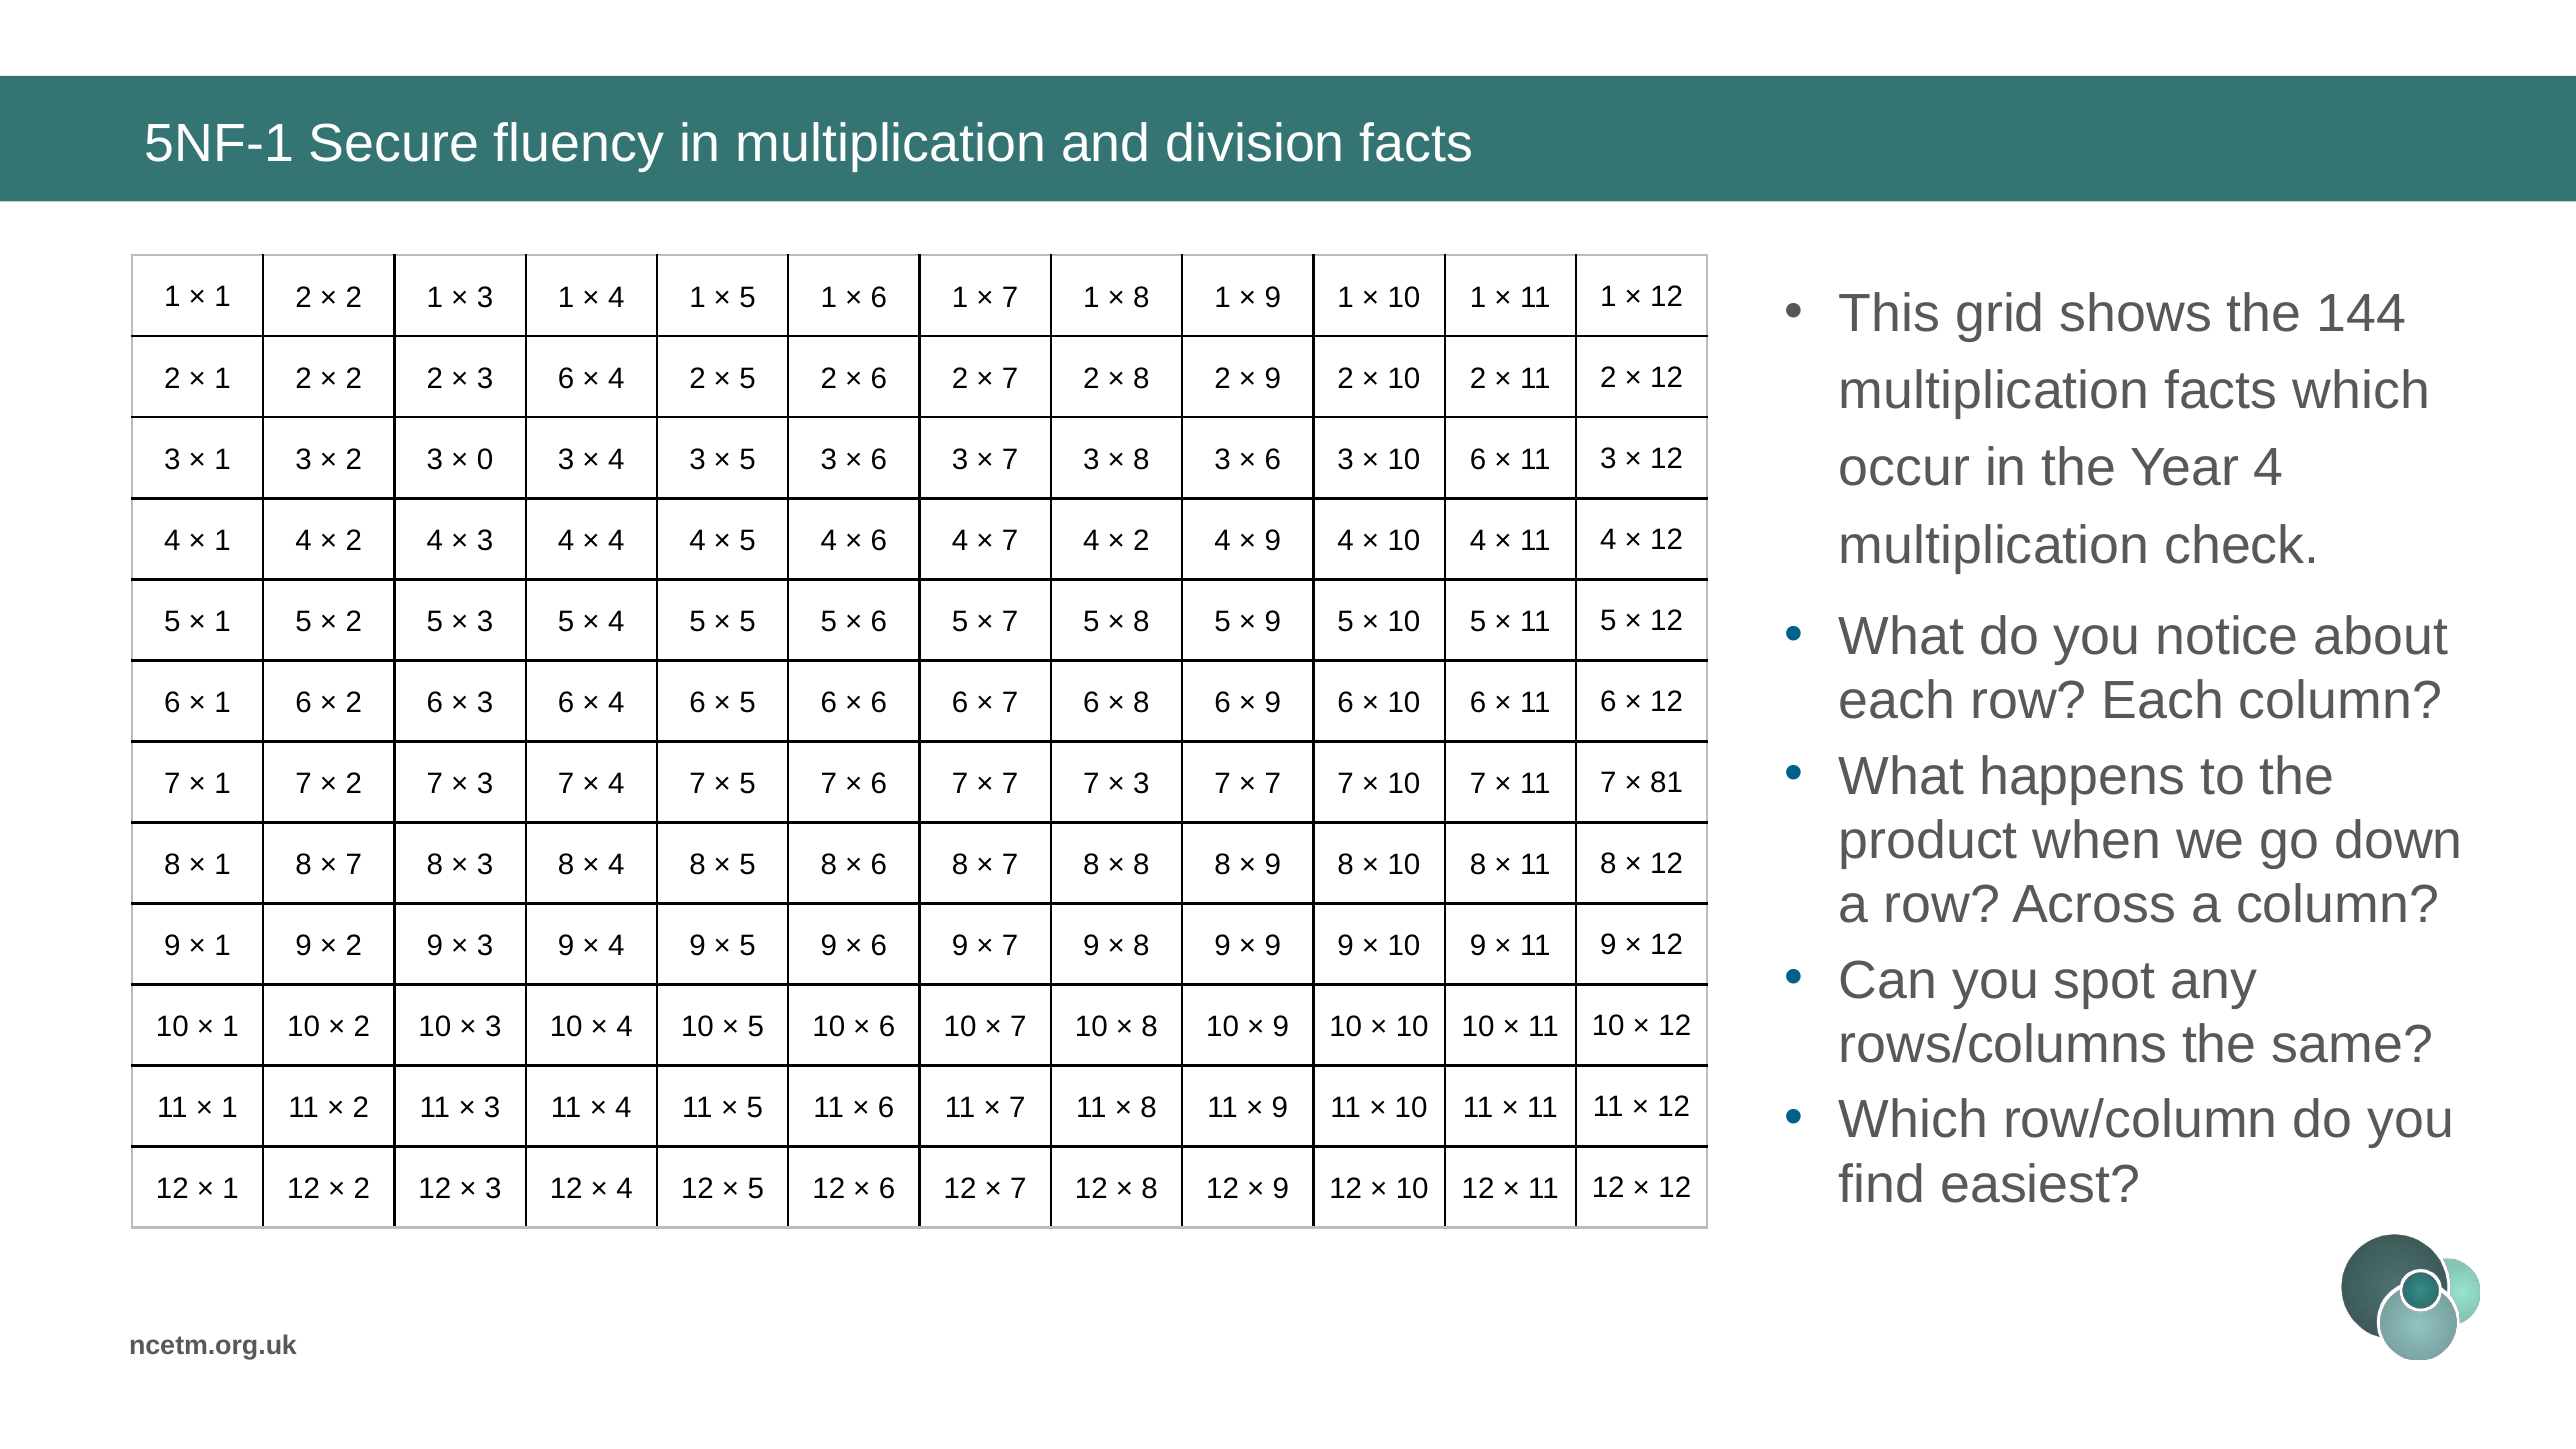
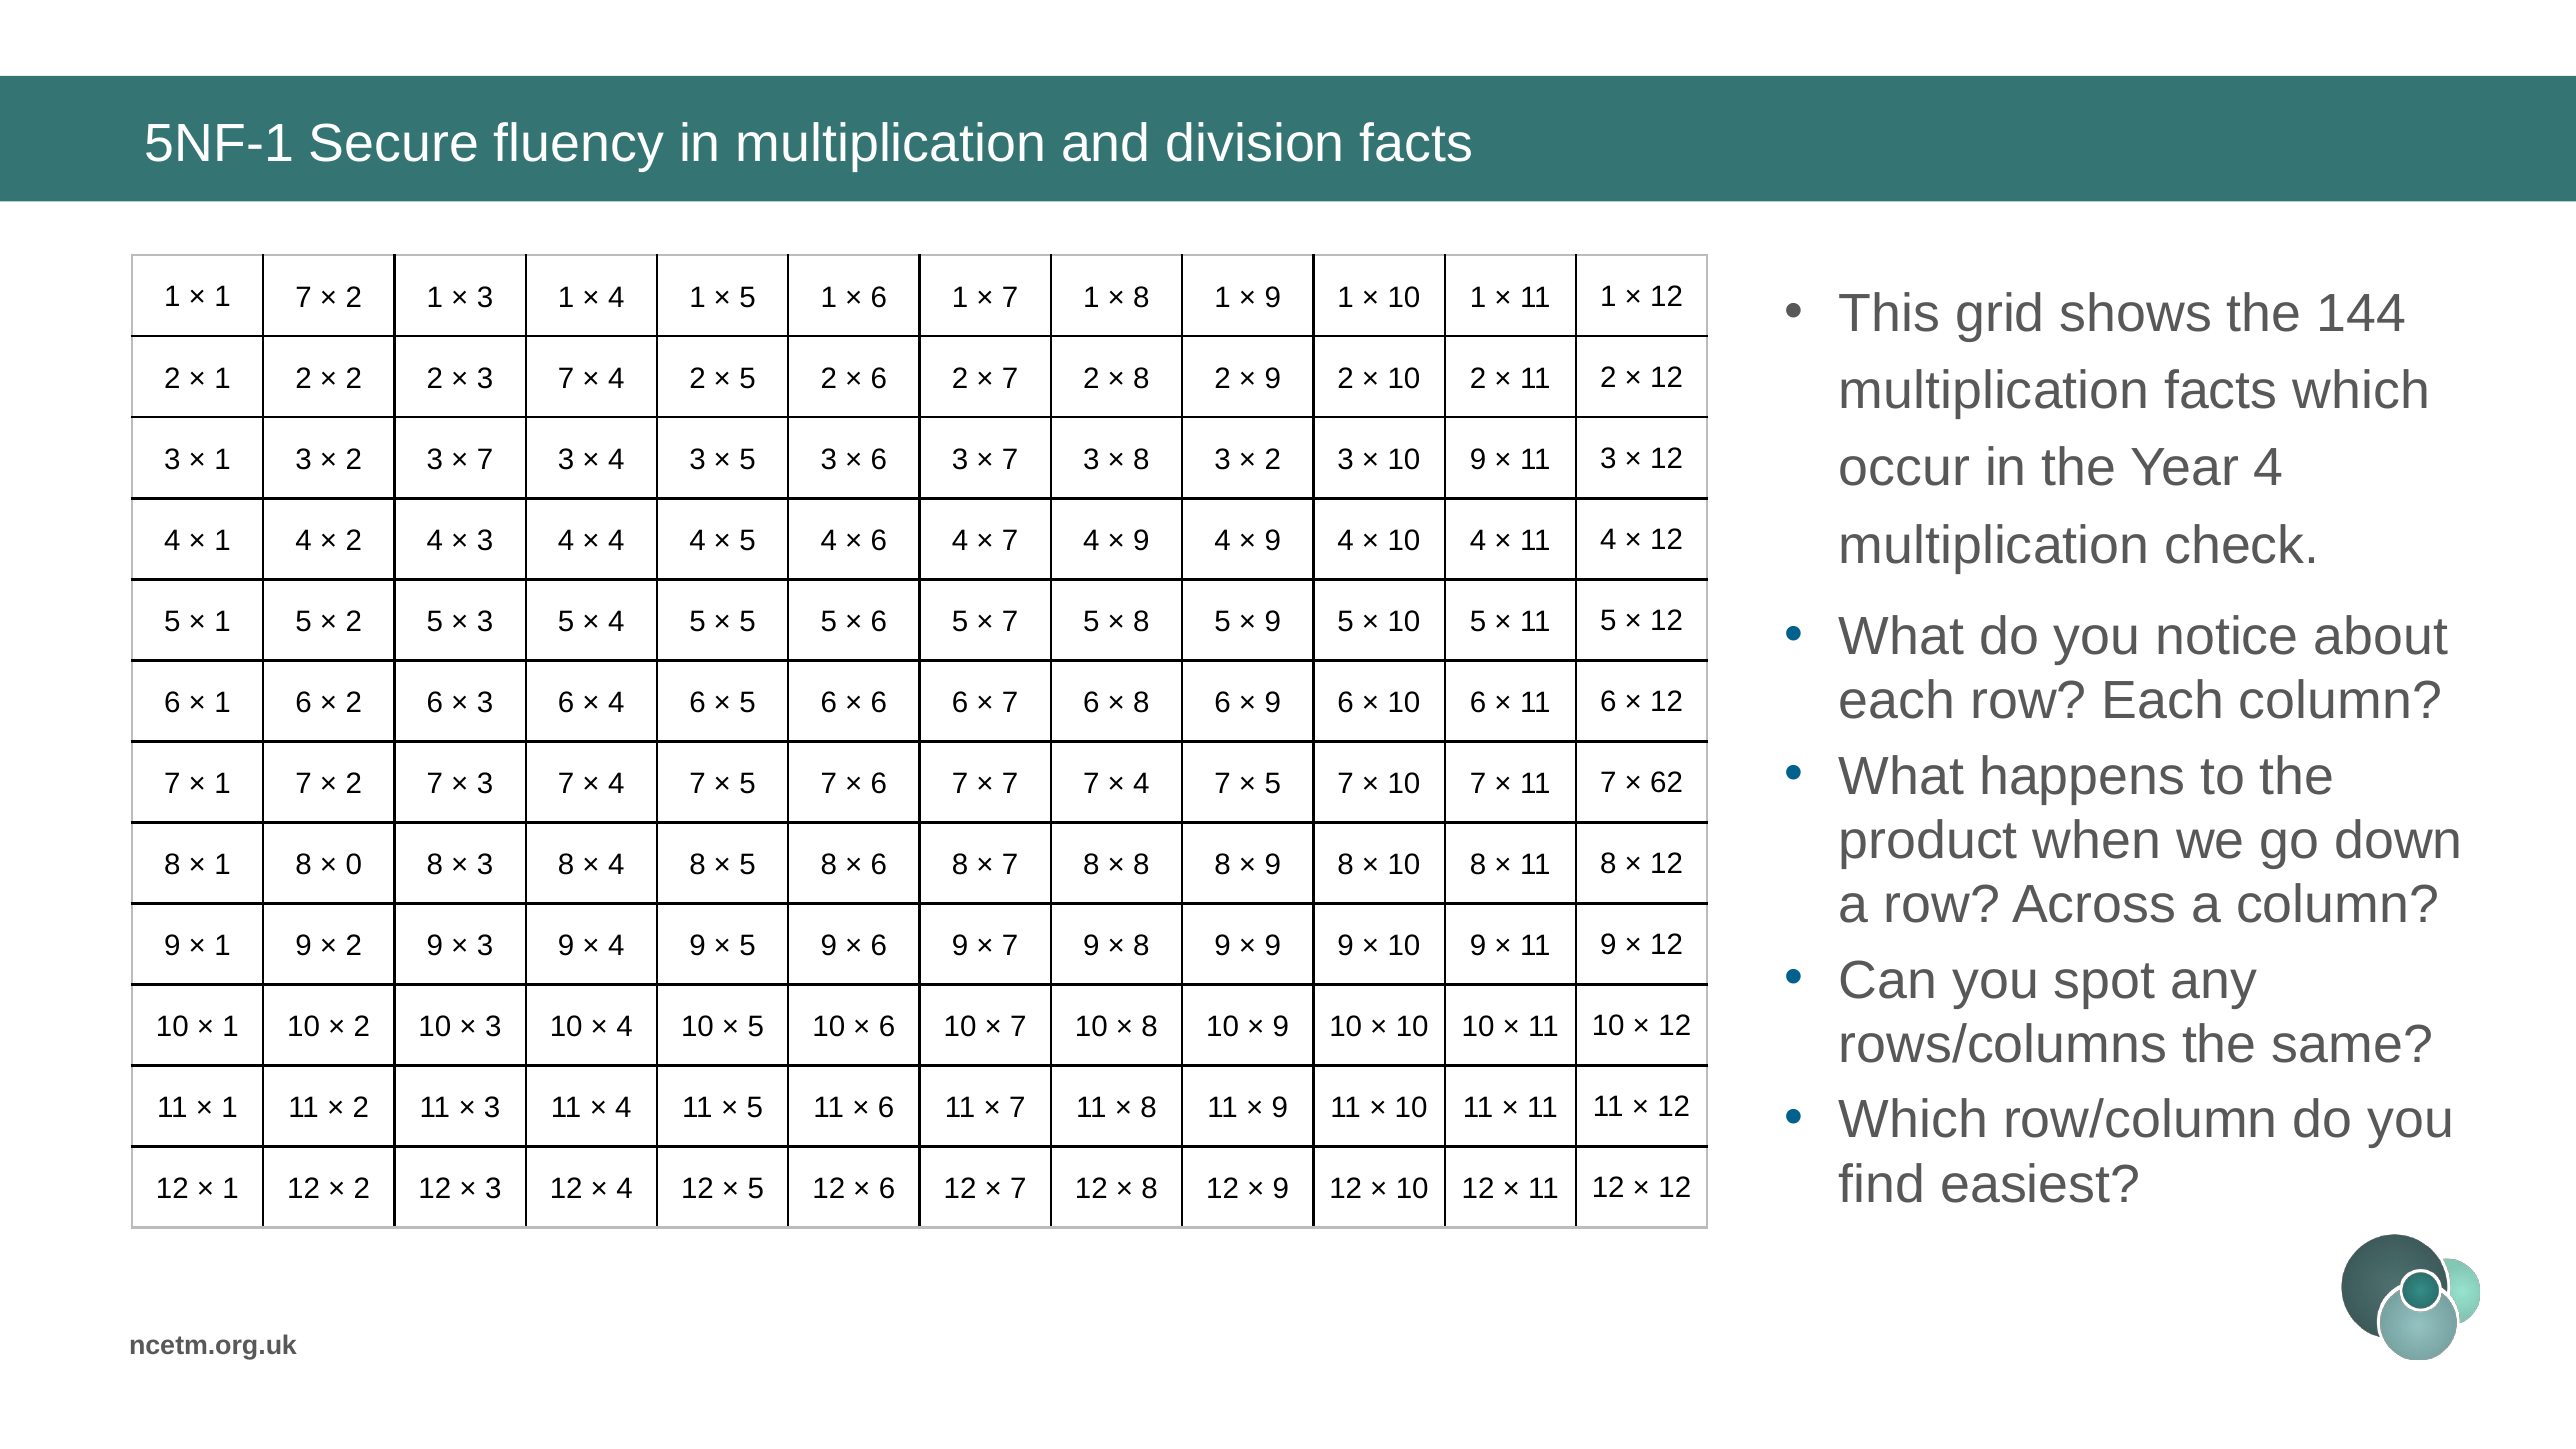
2: 2 -> 7 (304, 297)
6: 6 -> 7 (566, 378)
0: 0 -> 7 (485, 459)
6: 6 -> 2 (1273, 459)
6: 6 -> 9 (1478, 459)
2: 2 -> 9 (1141, 540)
3: 3 -> 4 (1141, 783)
7: 7 -> 5 (1273, 783)
81: 81 -> 62 (1667, 782)
7: 7 -> 0 (354, 864)
